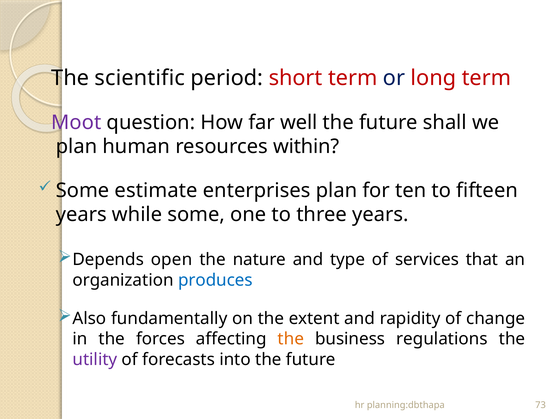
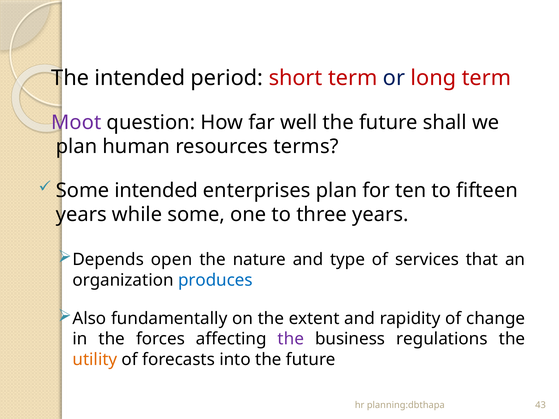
The scientific: scientific -> intended (140, 78)
within: within -> terms (306, 147)
Some estimate: estimate -> intended (156, 191)
the colour: orange -> purple (291, 339)
utility colour: purple -> orange (95, 360)
73: 73 -> 43 (541, 405)
